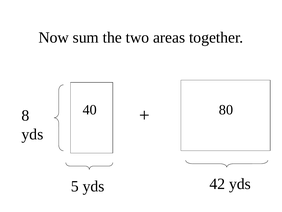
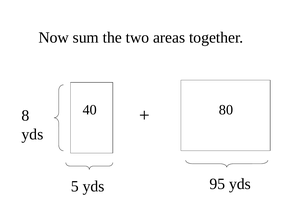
42: 42 -> 95 (217, 183)
